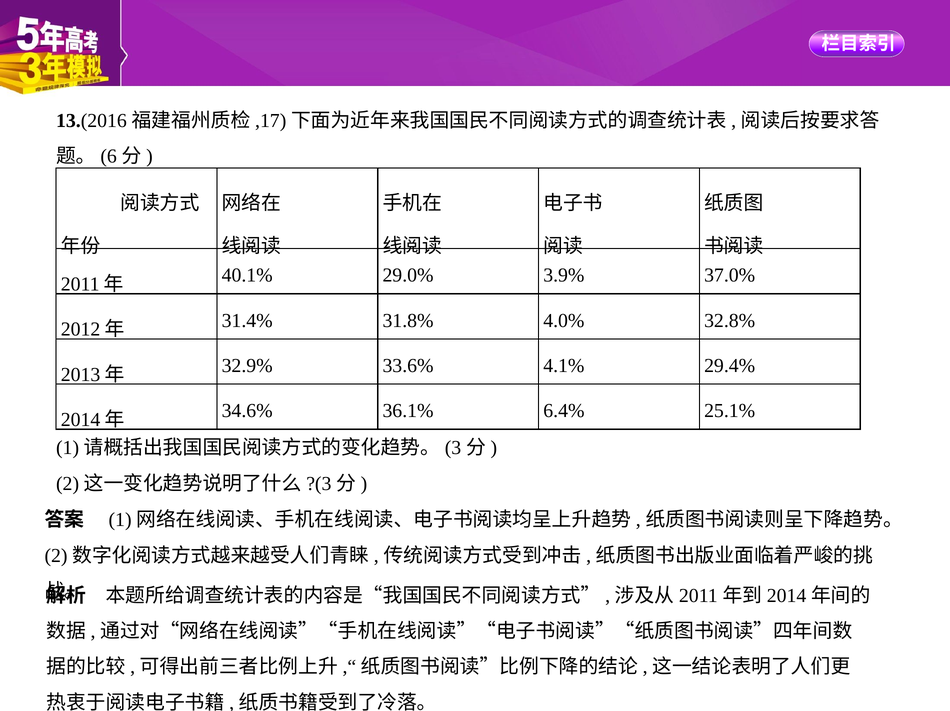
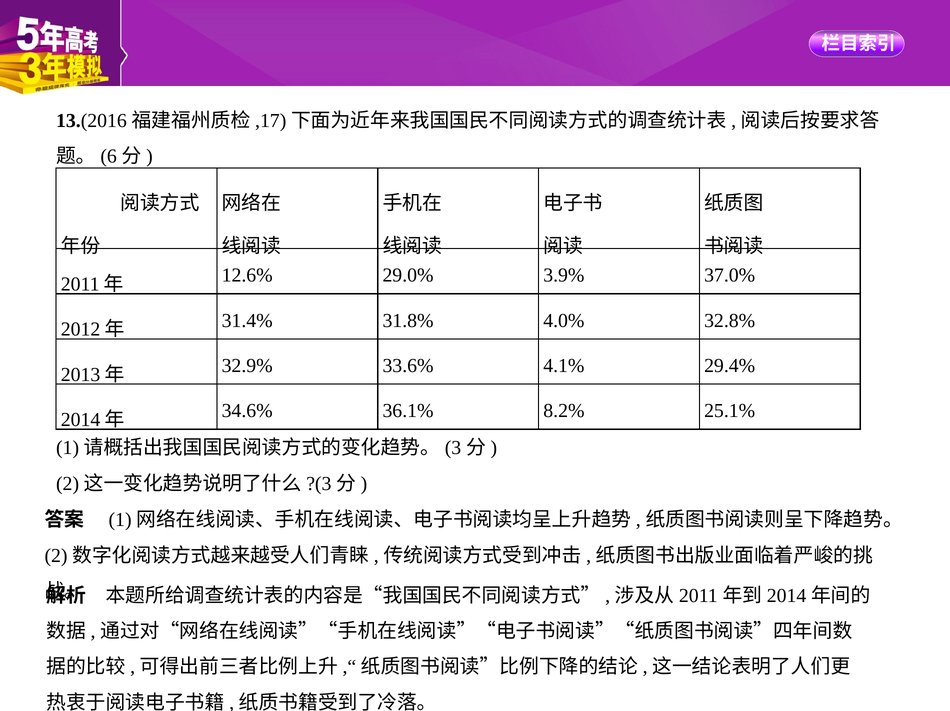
40.1%: 40.1% -> 12.6% (247, 275)
6.4%: 6.4% -> 8.2% (564, 411)
